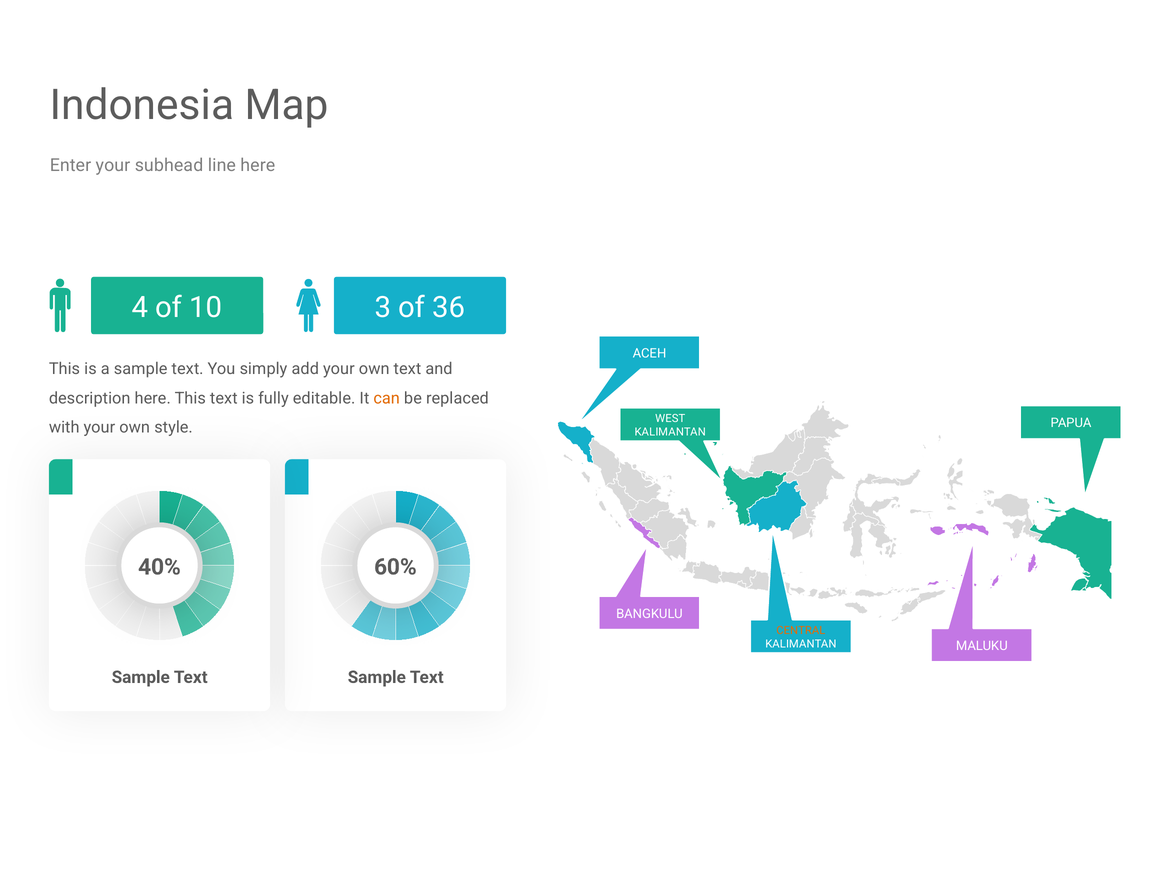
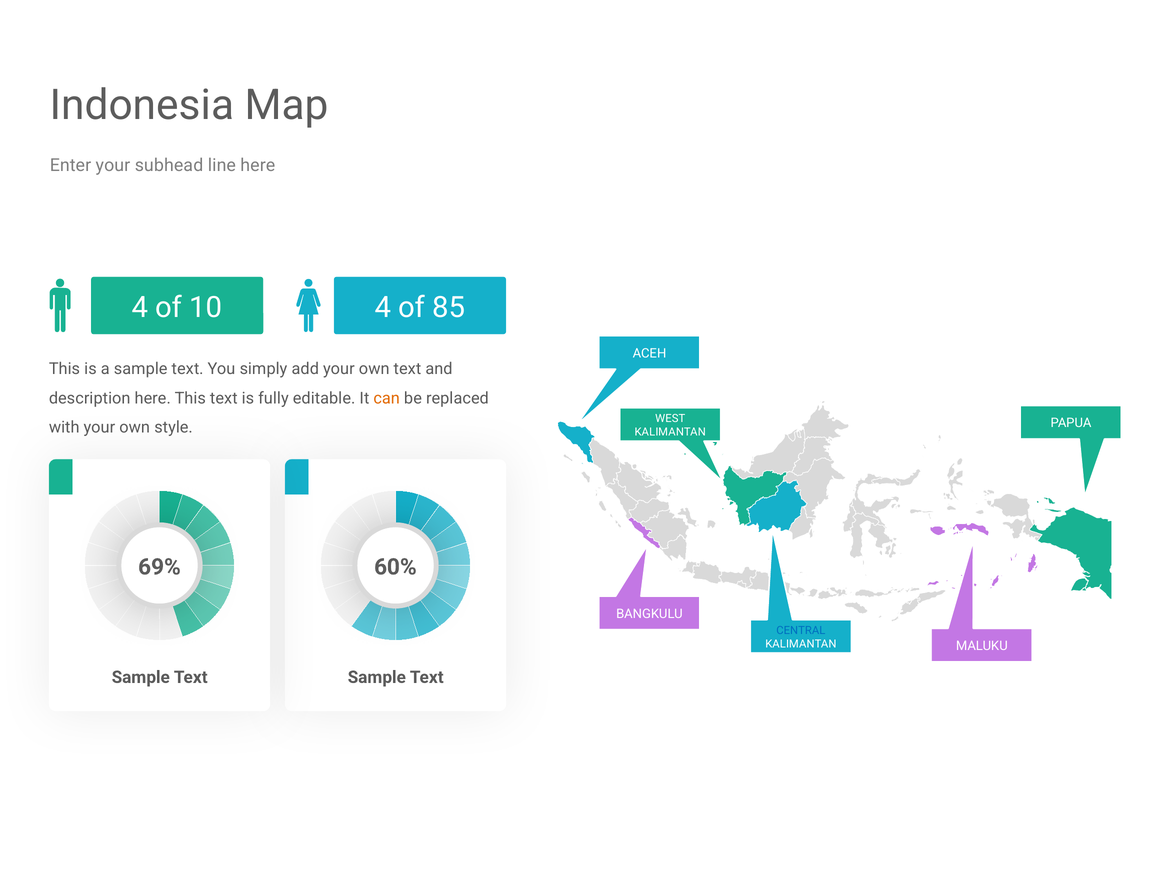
10 3: 3 -> 4 (383, 308)
36: 36 -> 85 (449, 308)
40%: 40% -> 69% (159, 567)
CENTRAL colour: orange -> blue (801, 631)
